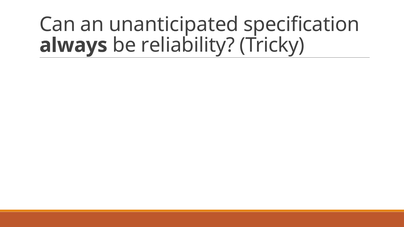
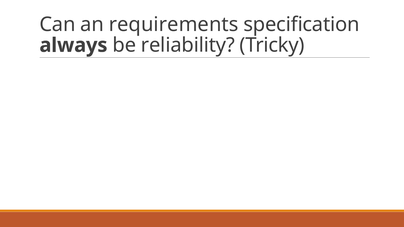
unanticipated: unanticipated -> requirements (174, 25)
